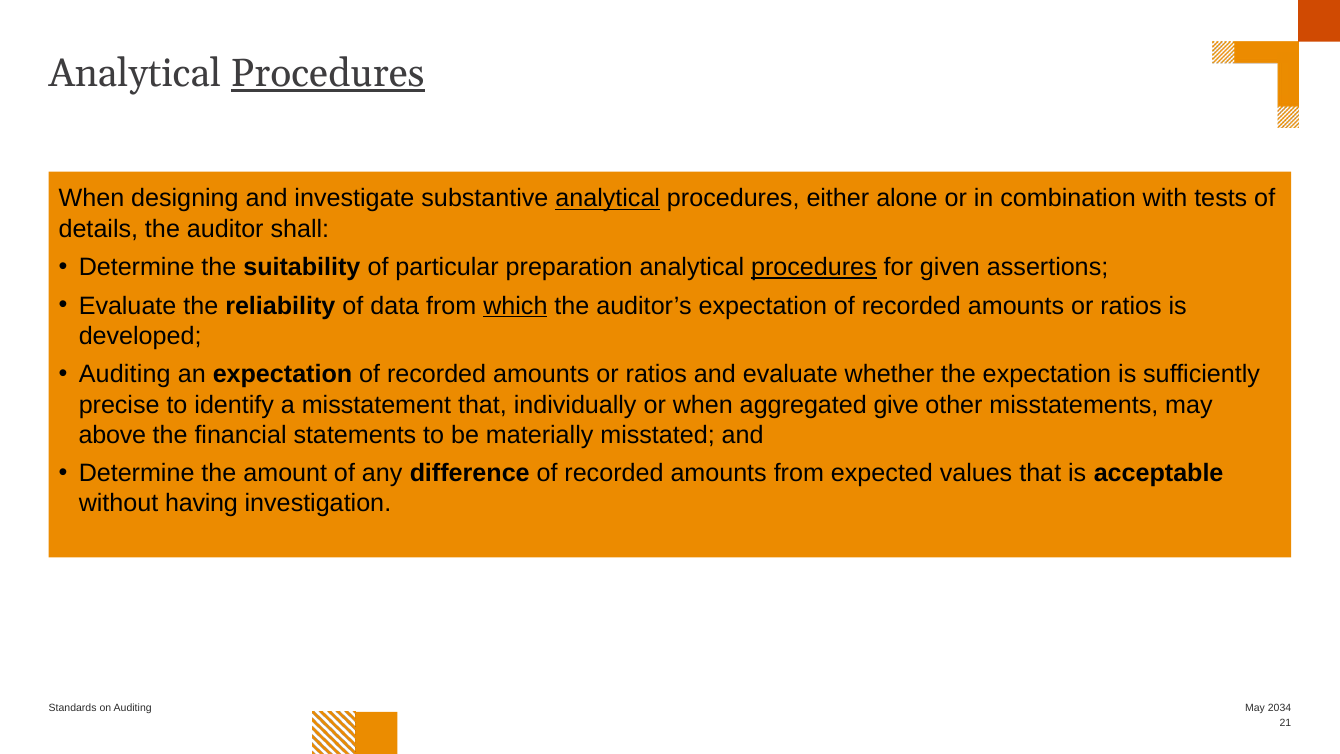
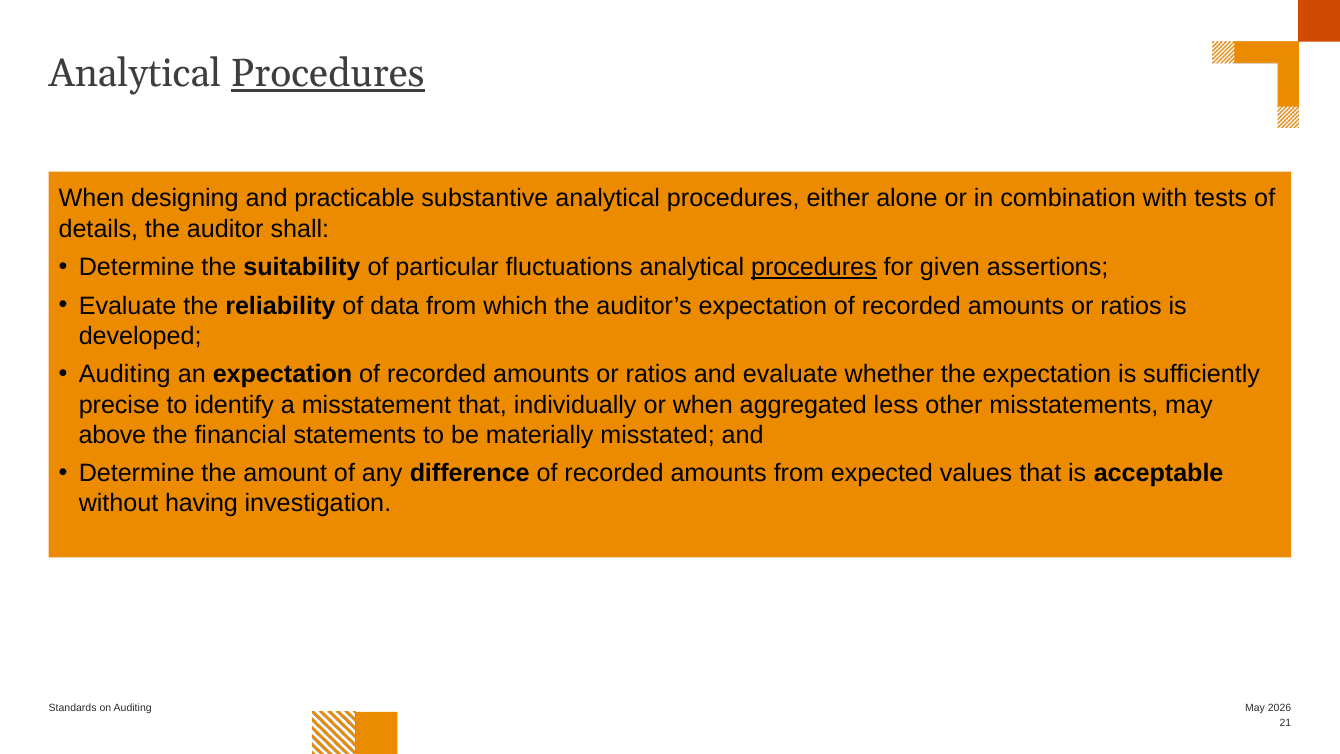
investigate: investigate -> practicable (355, 199)
analytical underline: present -> none (608, 199)
preparation: preparation -> fluctuations (569, 267)
which underline: present -> none (515, 306)
give: give -> less (896, 405)
2034: 2034 -> 2026 (1280, 708)
